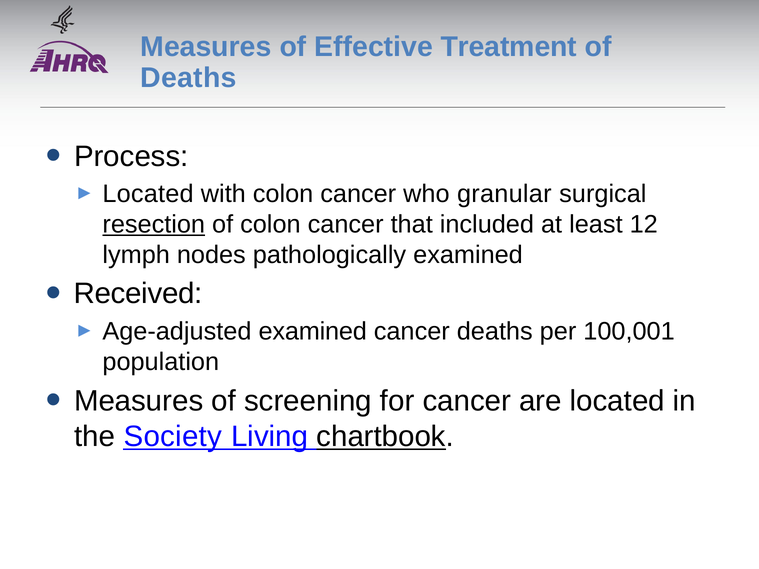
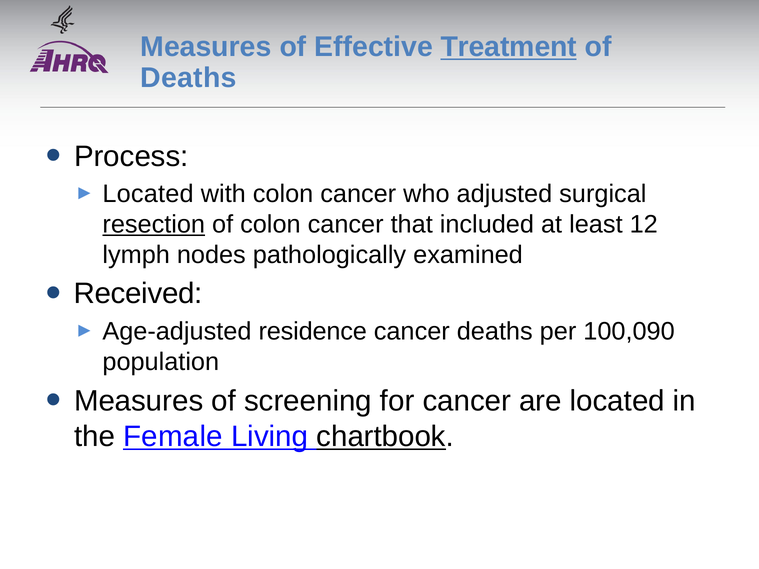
Treatment underline: none -> present (509, 47)
granular: granular -> adjusted (504, 194)
Age-adjusted examined: examined -> residence (313, 332)
100,001: 100,001 -> 100,090 (629, 332)
Society: Society -> Female (173, 436)
